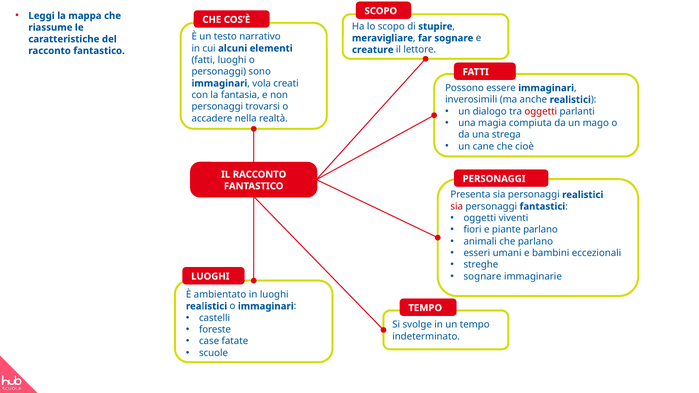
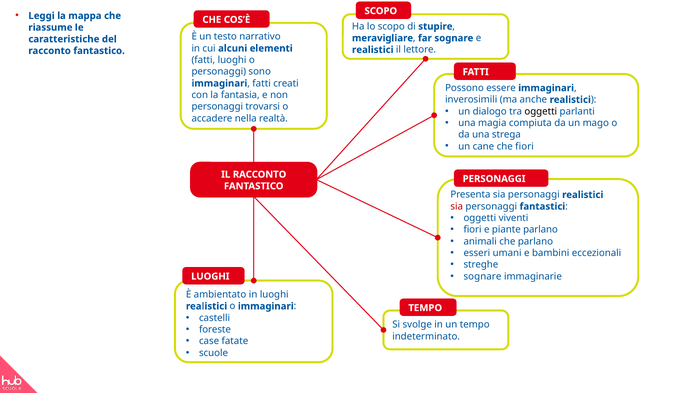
creature: creature -> realistici (373, 50)
immaginari vola: vola -> fatti (262, 83)
oggetti colour: red -> black (541, 111)
che cioè: cioè -> fiori (525, 146)
